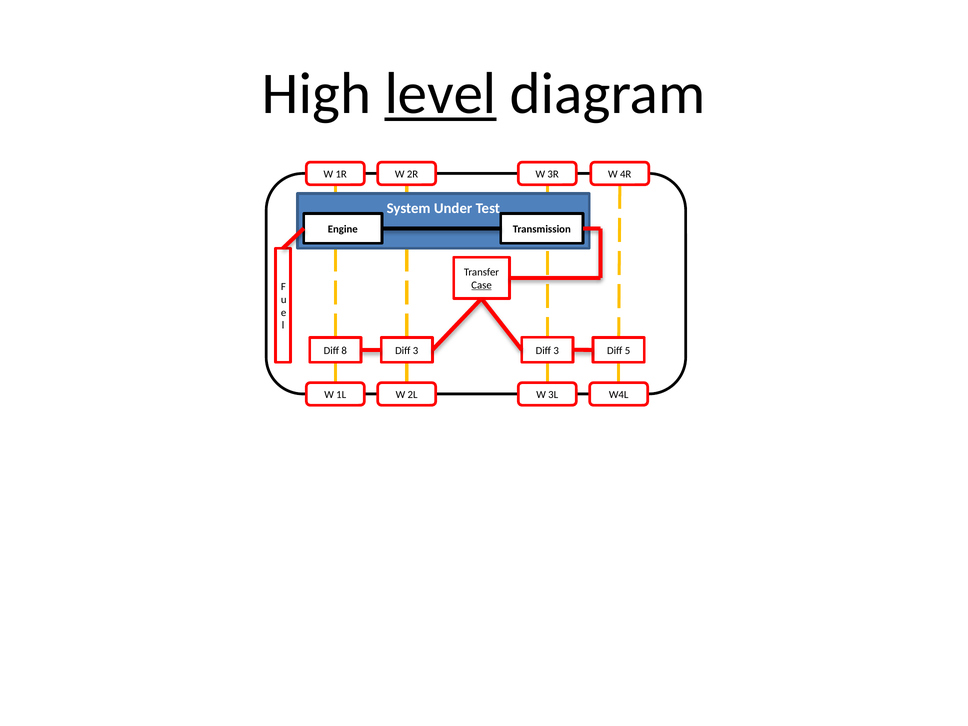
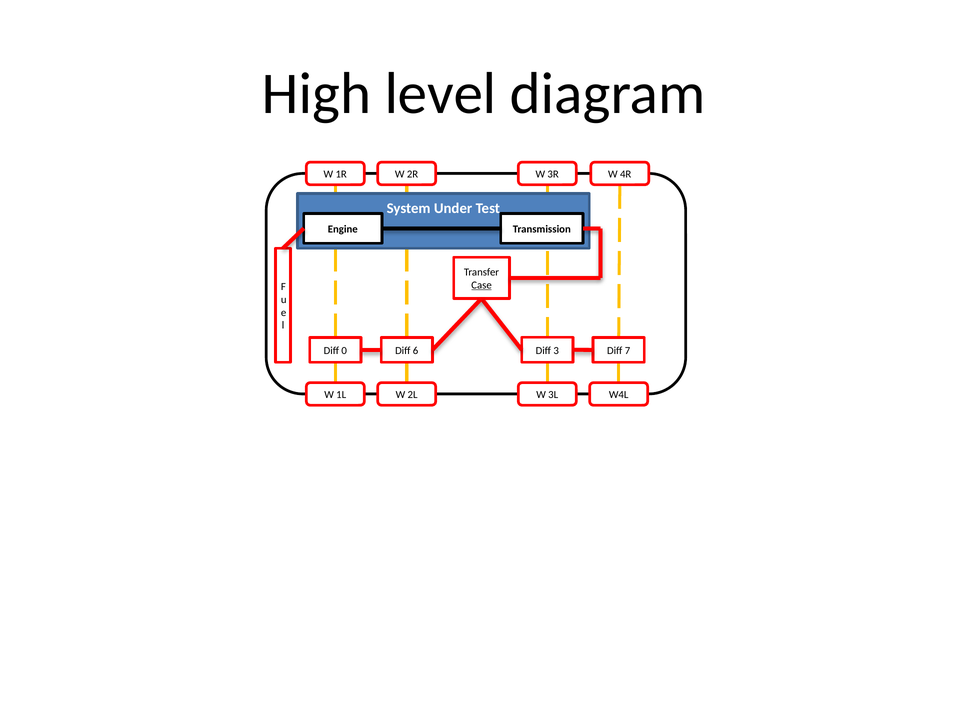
level underline: present -> none (441, 94)
5: 5 -> 7 (628, 351)
8: 8 -> 0 (344, 351)
3: 3 -> 6 (416, 351)
